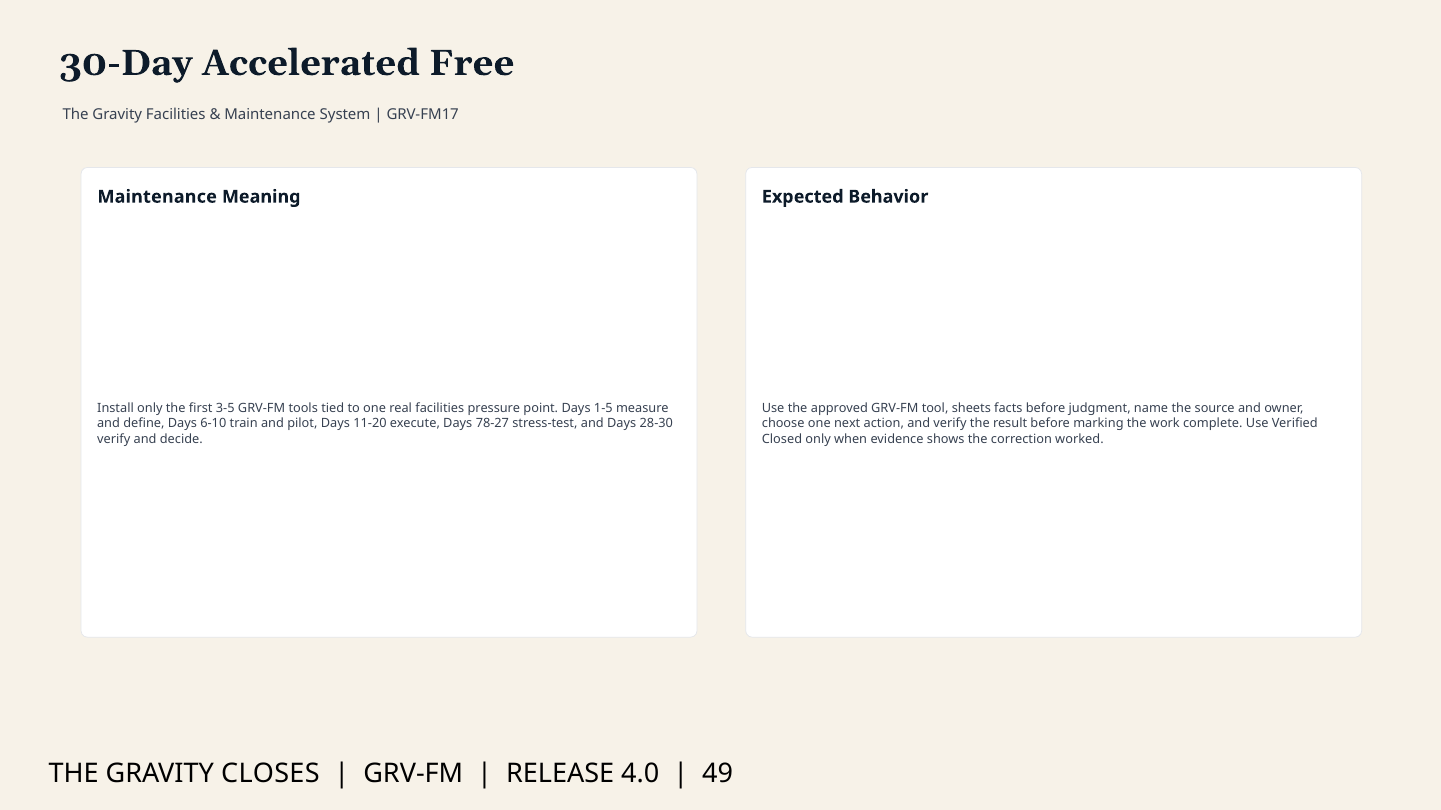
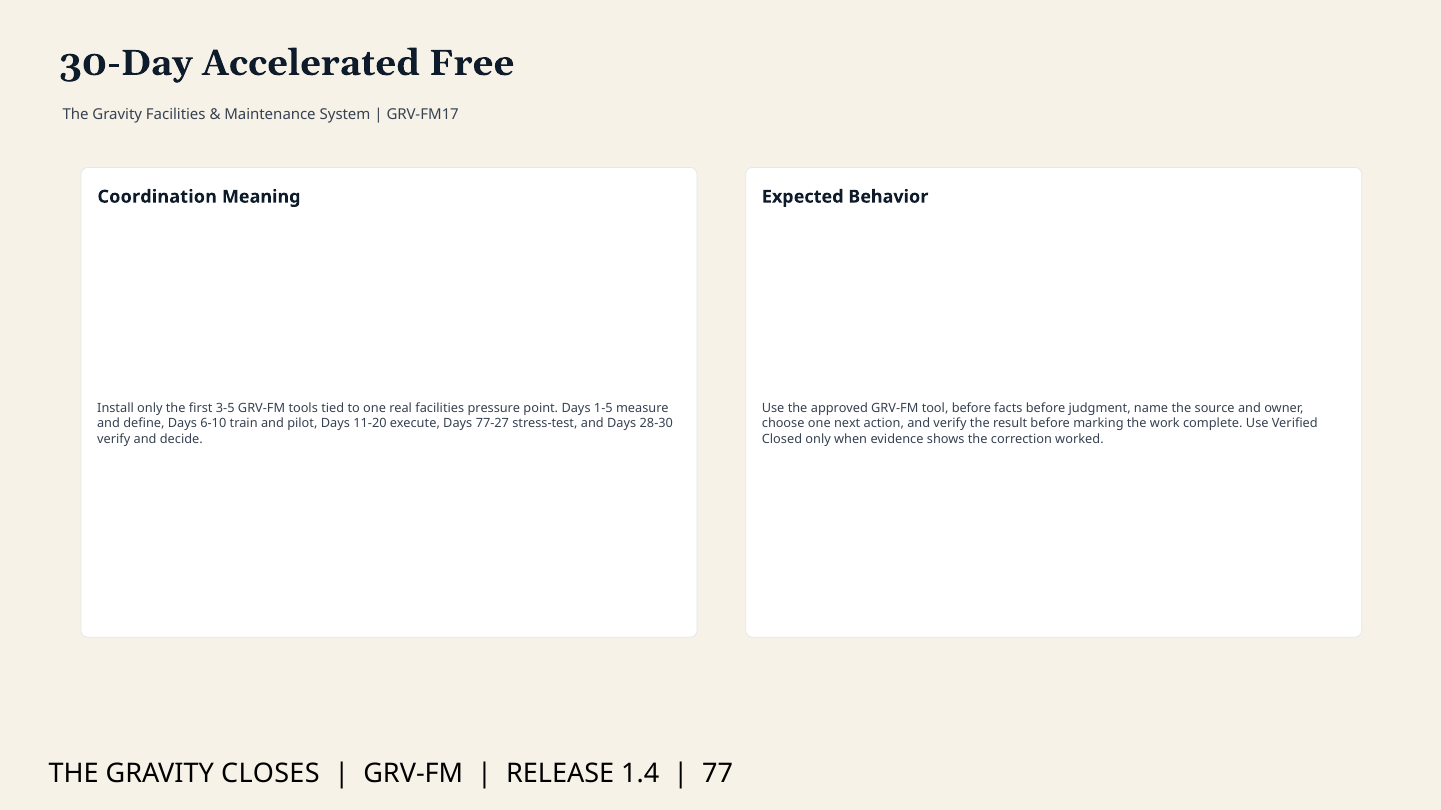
Maintenance: Maintenance -> Coordination (157, 197)
tool sheets: sheets -> before (971, 409)
78-27: 78-27 -> 77-27 (492, 424)
4.0: 4.0 -> 1.4 (640, 775)
49: 49 -> 77 (718, 775)
